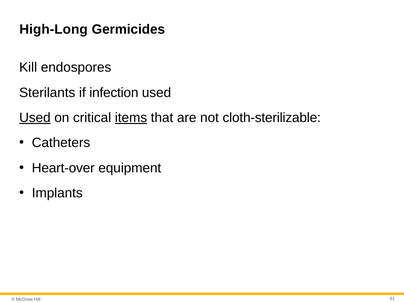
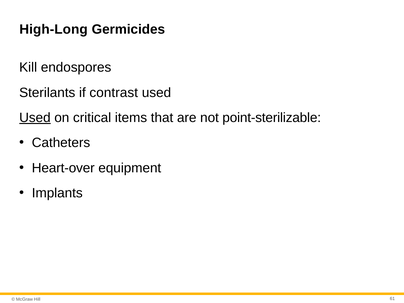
infection: infection -> contrast (114, 93)
items underline: present -> none (131, 118)
cloth-sterilizable: cloth-sterilizable -> point-sterilizable (272, 118)
